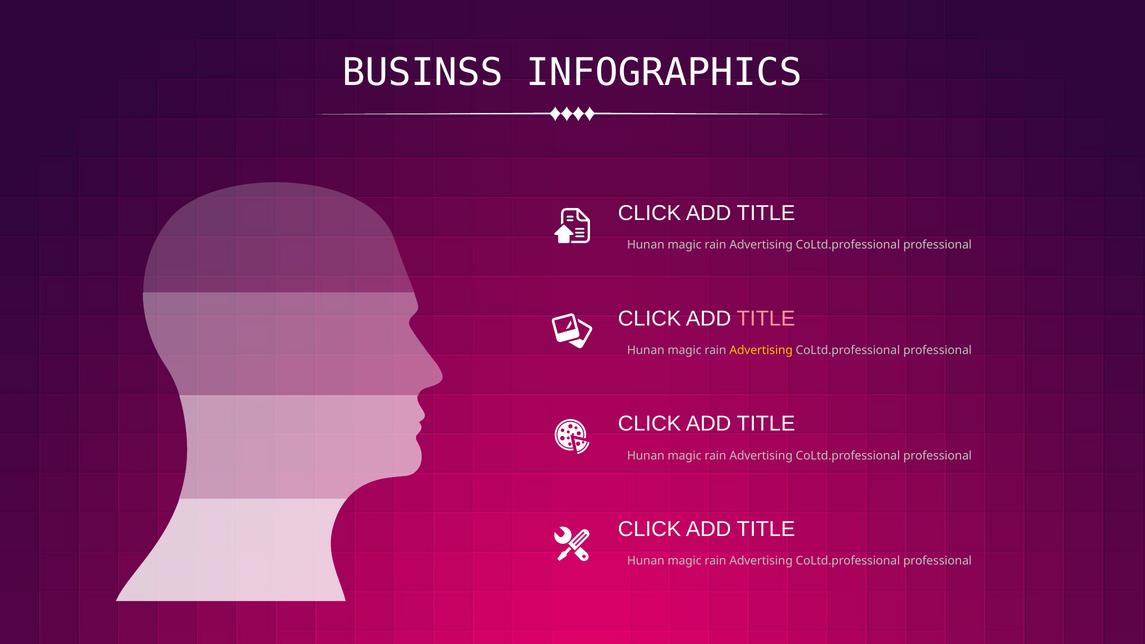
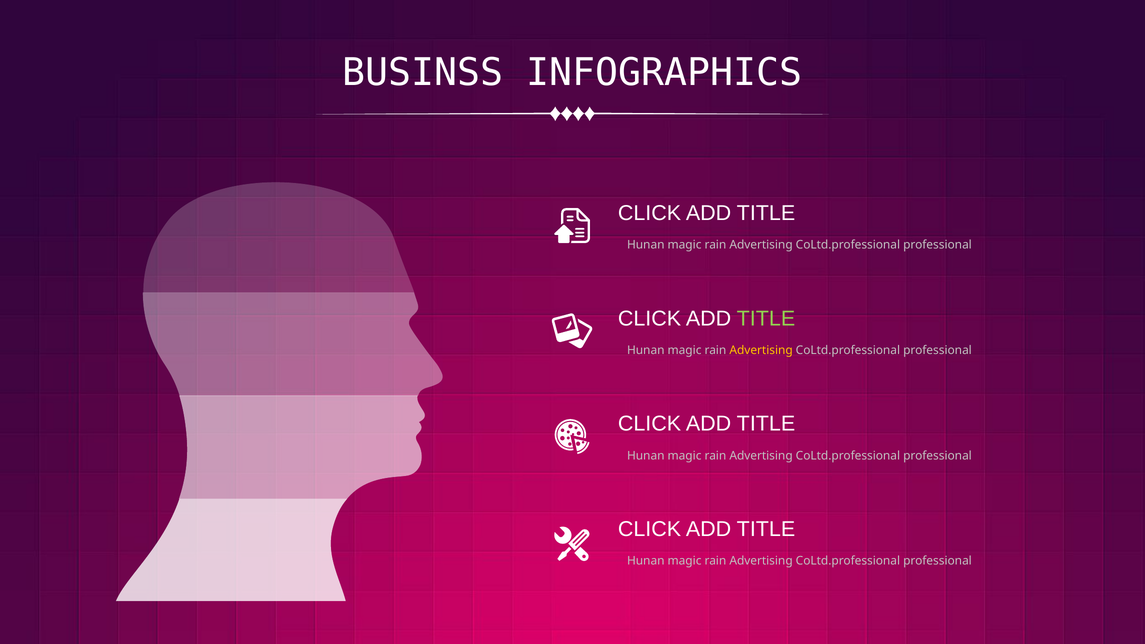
TITLE colour: pink -> light green (766, 318)
